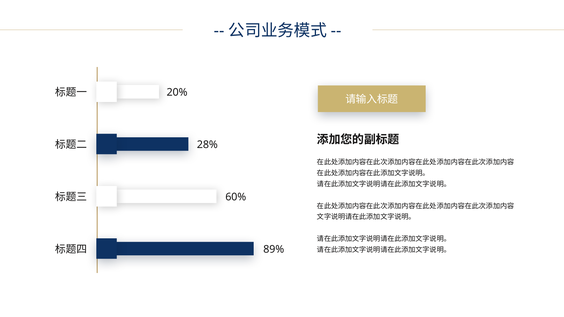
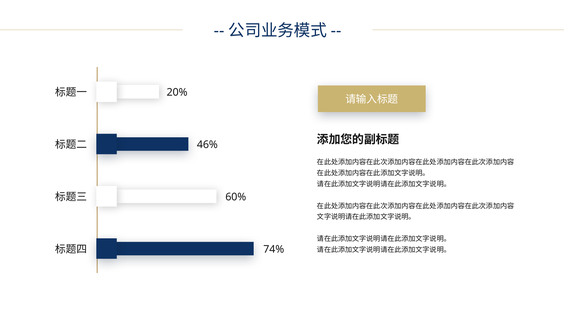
28%: 28% -> 46% (207, 145)
89%: 89% -> 74% (274, 250)
